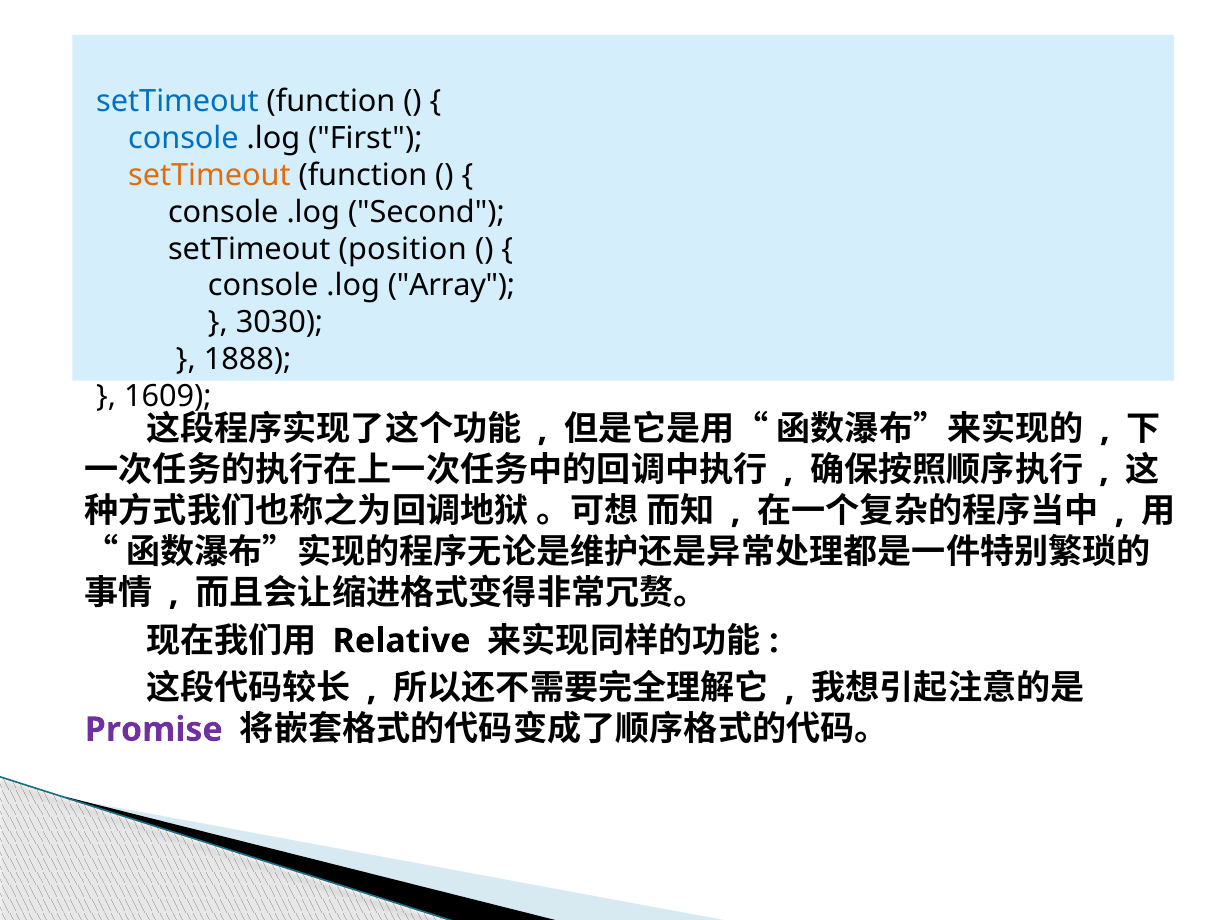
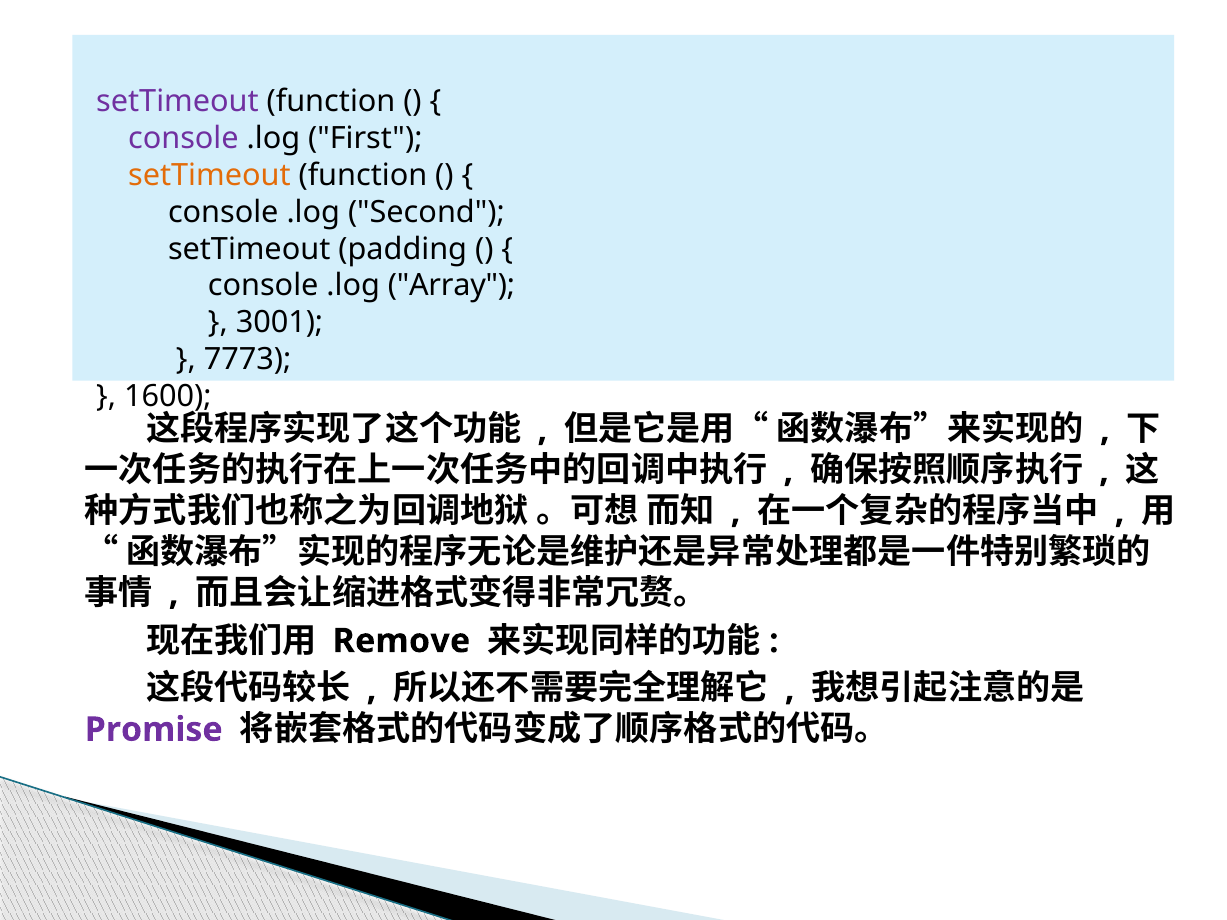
setTimeout colour: blue -> purple (177, 102)
console colour: blue -> purple (183, 139)
position: position -> padding (403, 249)
3030: 3030 -> 3001 (279, 323)
1888: 1888 -> 7773 (248, 360)
1609: 1609 -> 1600 (168, 396)
Relative: Relative -> Remove (401, 641)
